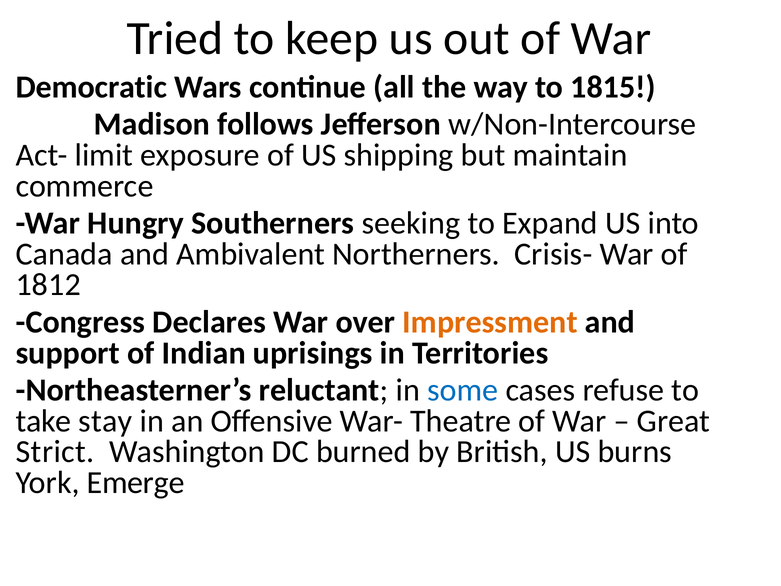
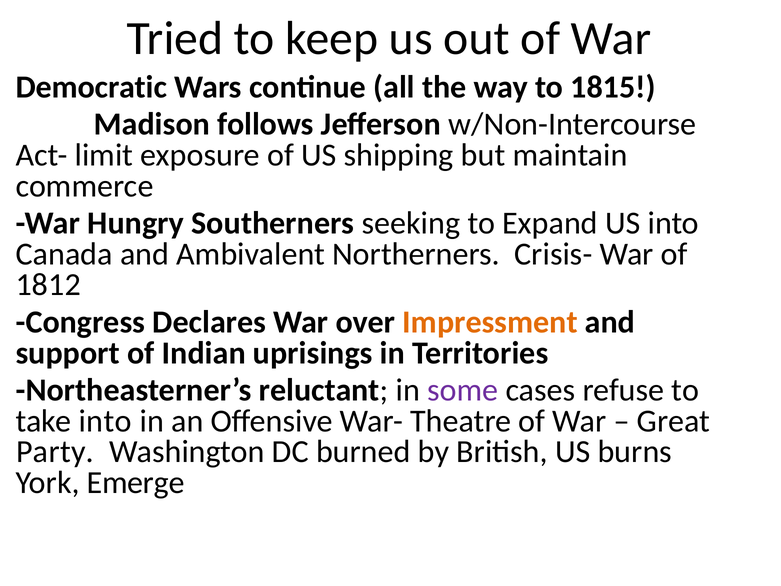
some colour: blue -> purple (463, 390)
take stay: stay -> into (105, 421)
Strict: Strict -> Party (55, 452)
